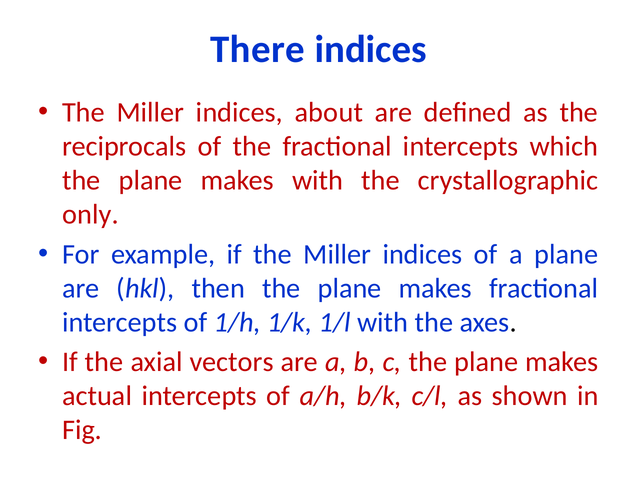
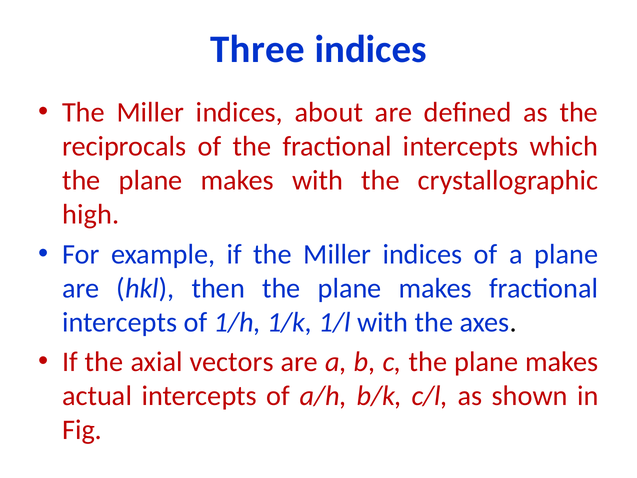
There: There -> Three (258, 49)
only: only -> high (91, 214)
